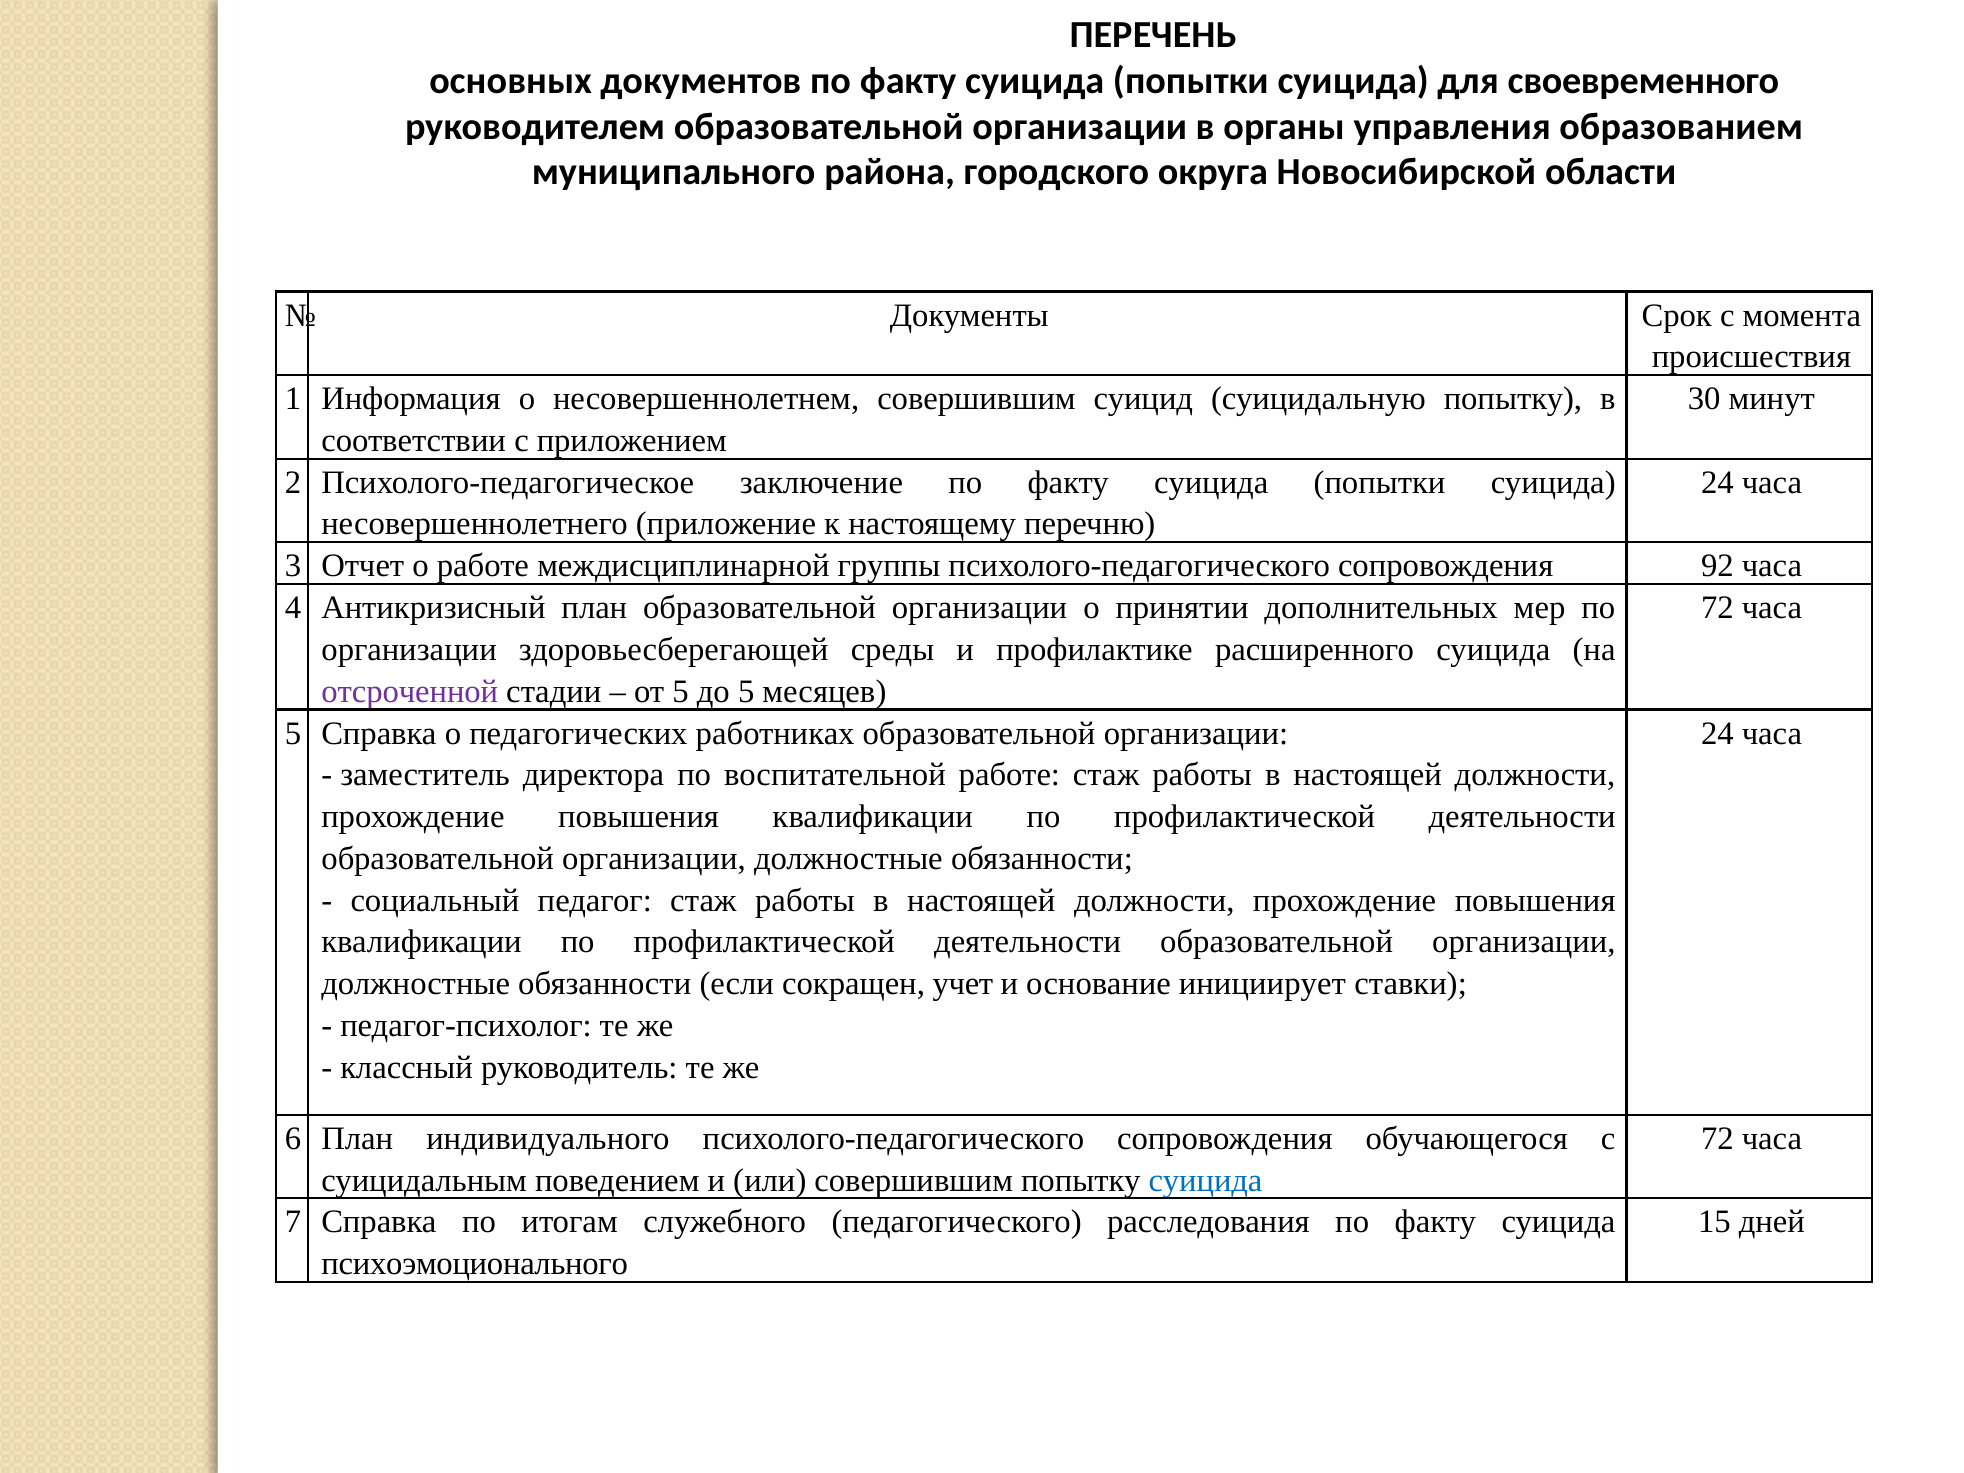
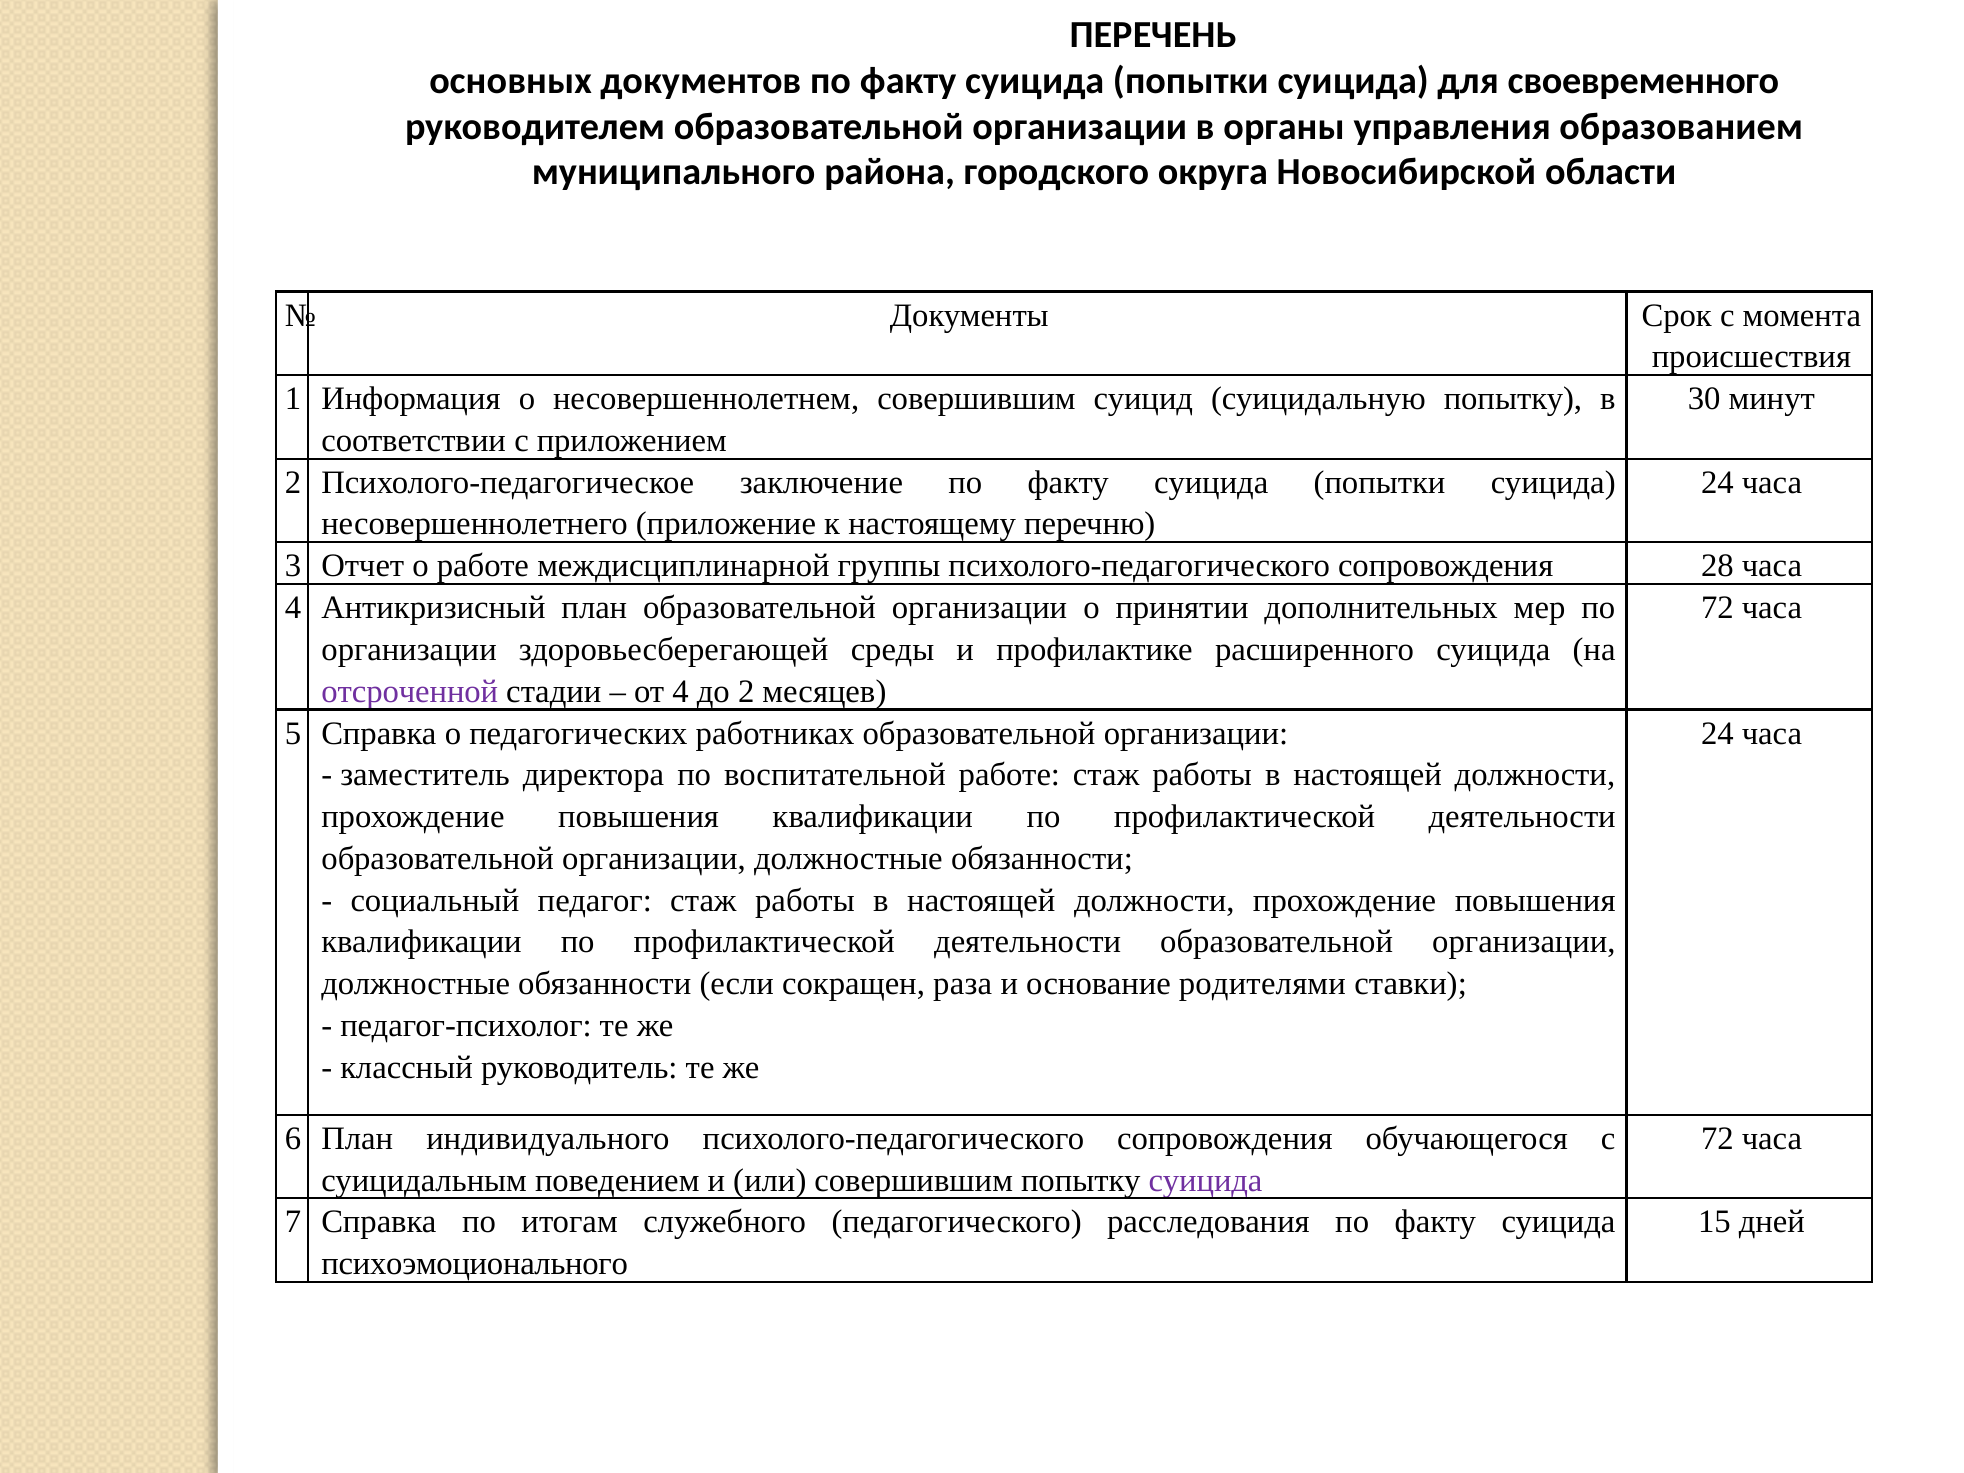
92: 92 -> 28 (1717, 566)
от 5: 5 -> 4 (681, 691)
до 5: 5 -> 2 (746, 691)
учет: учет -> раза (963, 984)
инициирует: инициирует -> родителями (1262, 984)
суицида colour: blue -> purple (1206, 1180)
